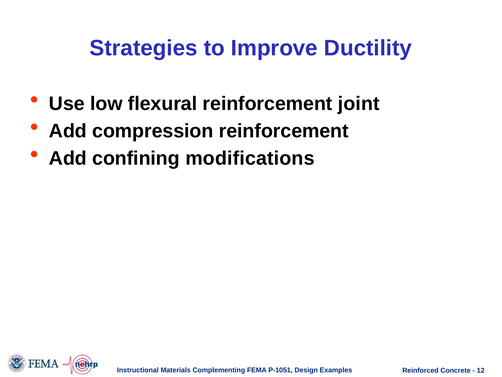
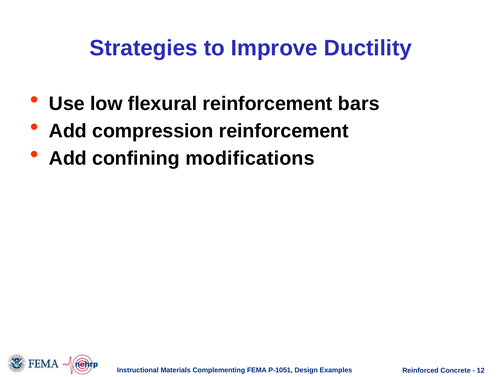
joint: joint -> bars (359, 103)
